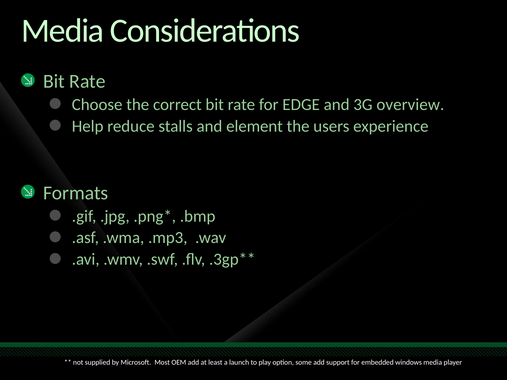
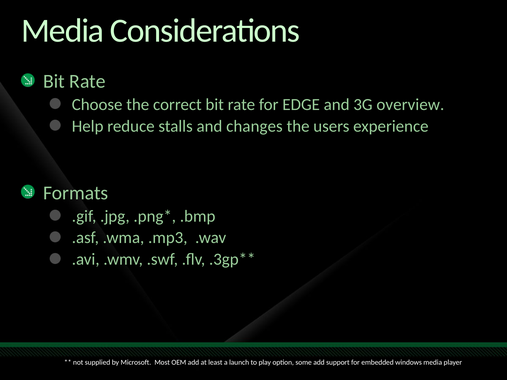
element: element -> changes (254, 126)
